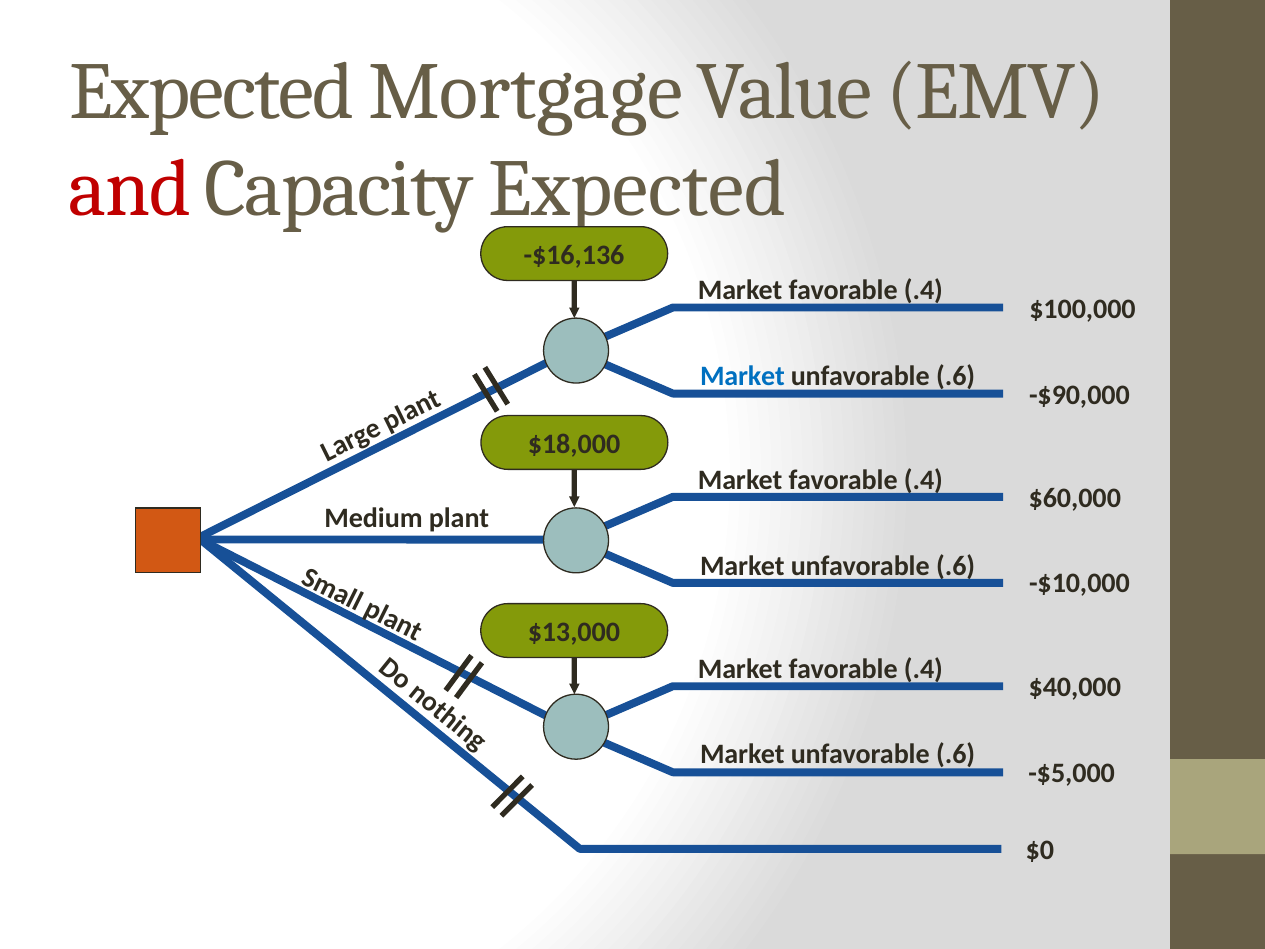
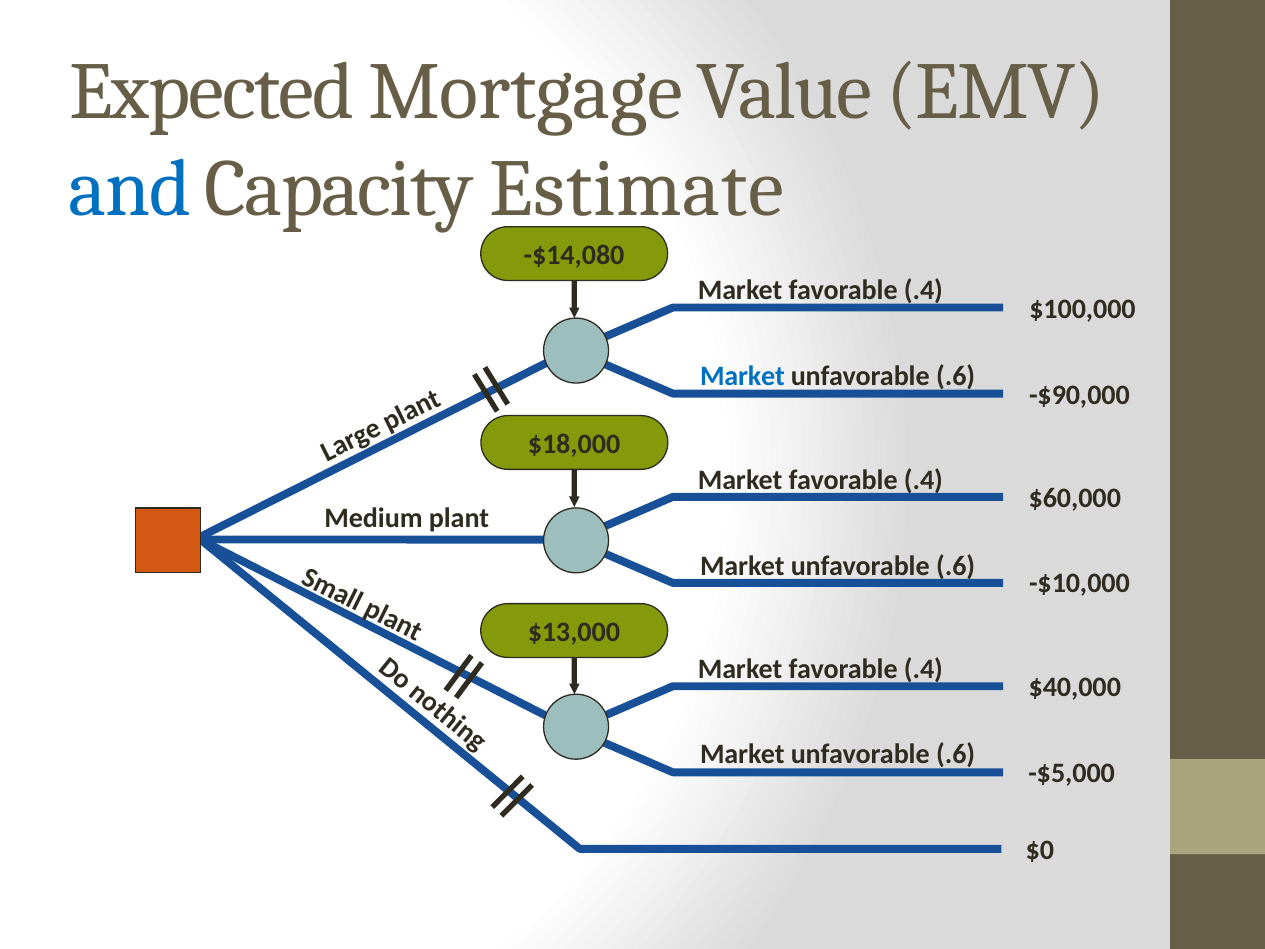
and colour: red -> blue (130, 189)
Capacity Expected: Expected -> Estimate (637, 189)
-$16,136: -$16,136 -> -$14,080 (574, 255)
